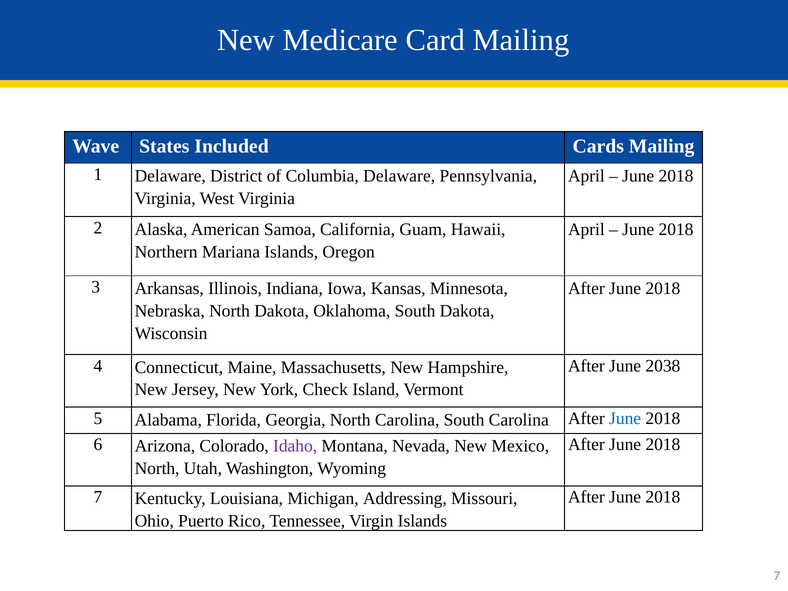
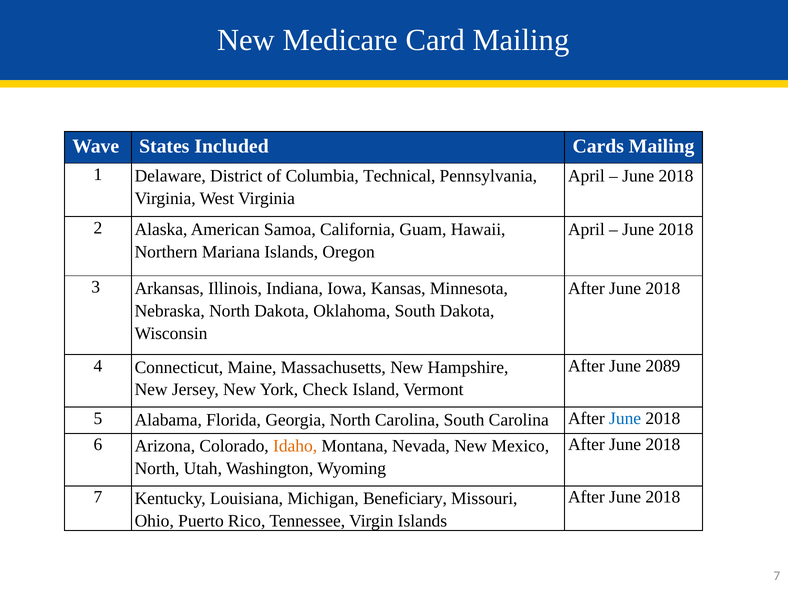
Columbia Delaware: Delaware -> Technical (399, 176)
2038: 2038 -> 2089 (663, 366)
Idaho colour: purple -> orange (295, 446)
Addressing: Addressing -> Beneficiary (405, 499)
